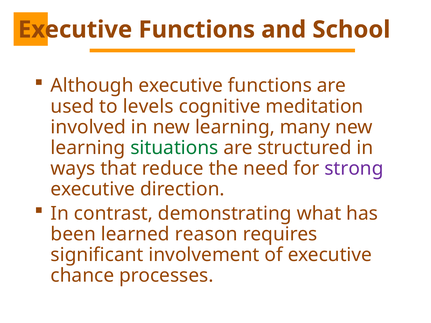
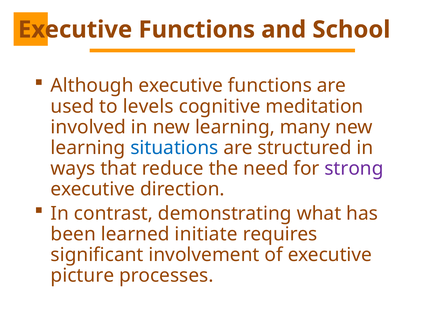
situations colour: green -> blue (174, 148)
reason: reason -> initiate (206, 234)
chance: chance -> picture (82, 276)
